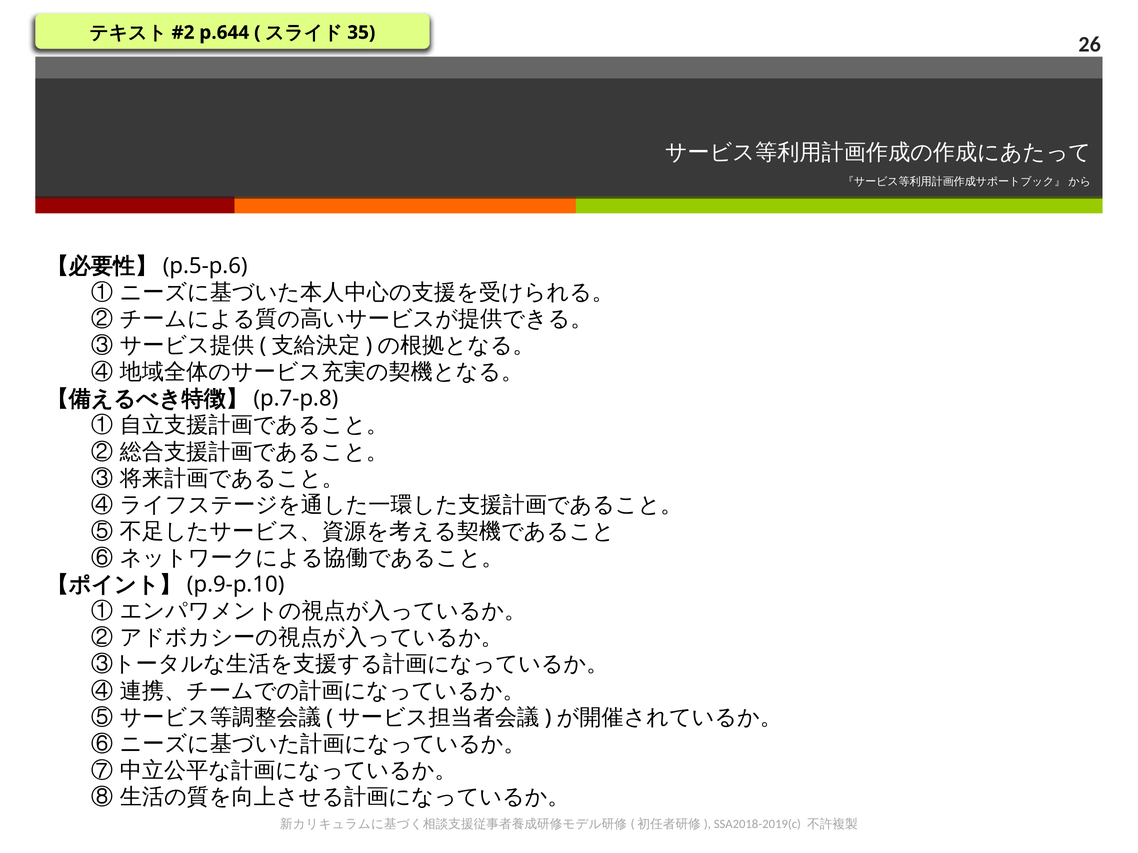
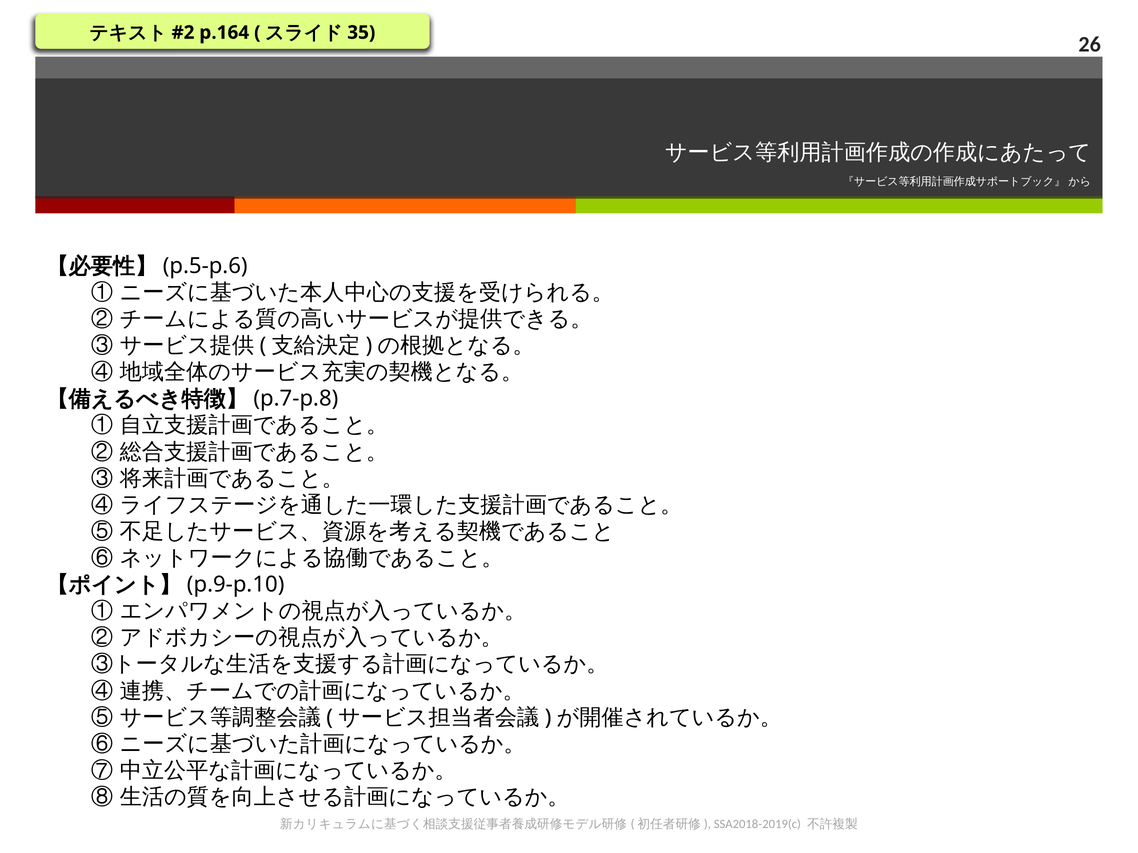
p.644: p.644 -> p.164 (224, 33)
